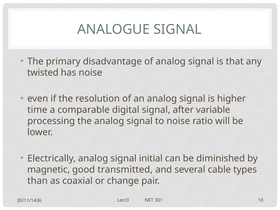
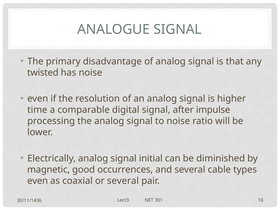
variable: variable -> impulse (213, 110)
transmitted: transmitted -> occurrences (125, 170)
than: than -> even (38, 181)
or change: change -> several (123, 181)
